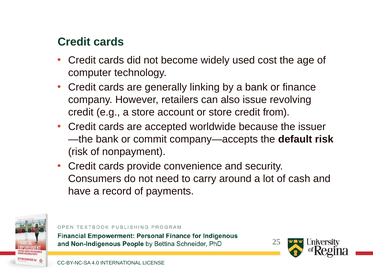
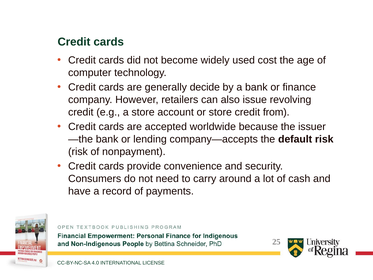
linking: linking -> decide (205, 87)
commit: commit -> lending (150, 139)
